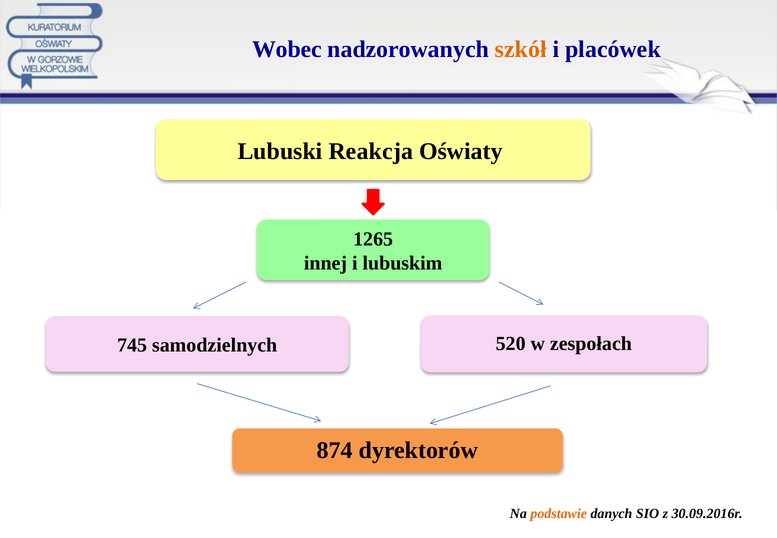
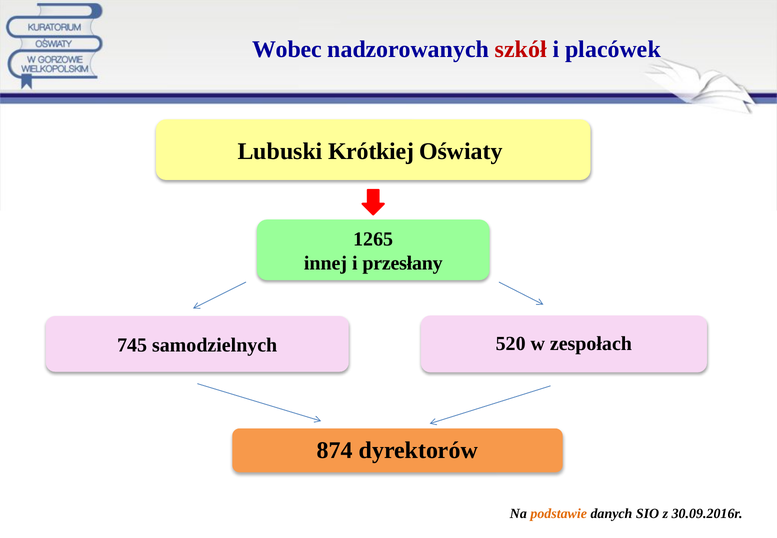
szkół colour: orange -> red (521, 49)
Reakcja: Reakcja -> Krótkiej (371, 151)
lubuskim: lubuskim -> przesłany (403, 263)
